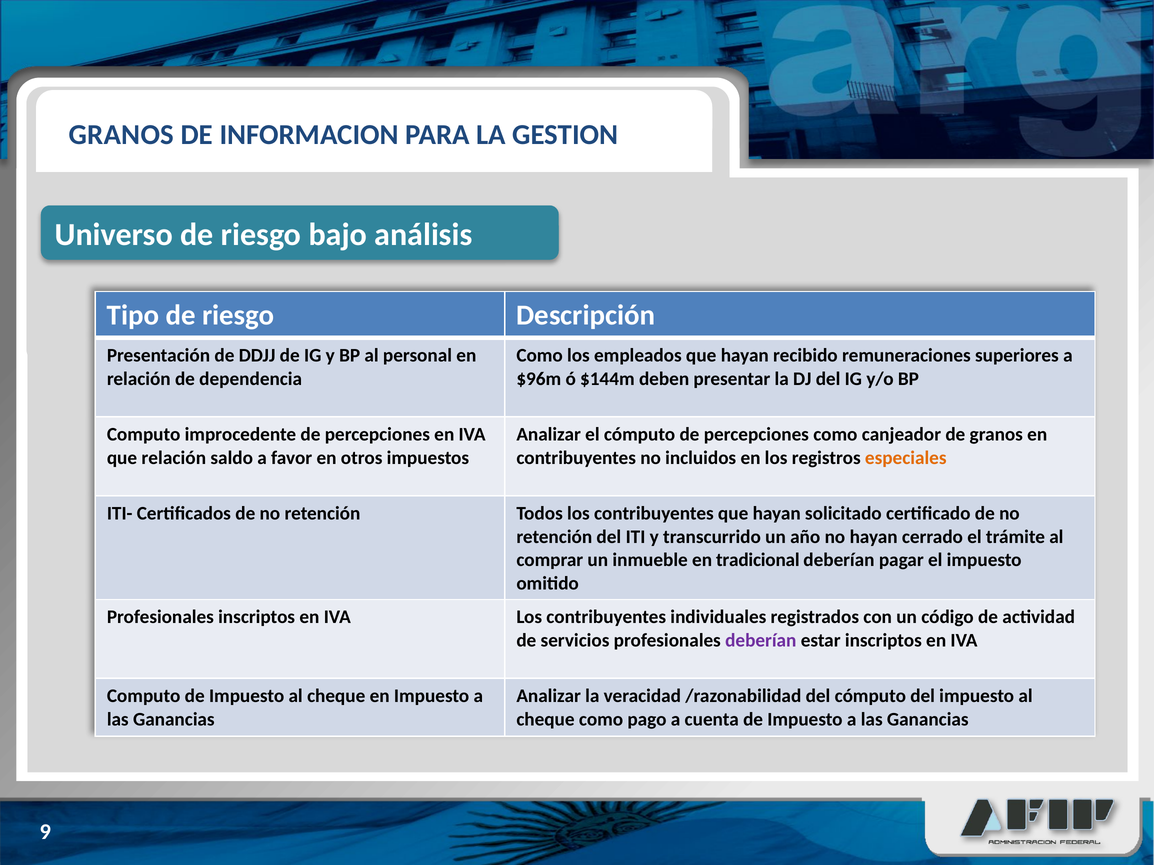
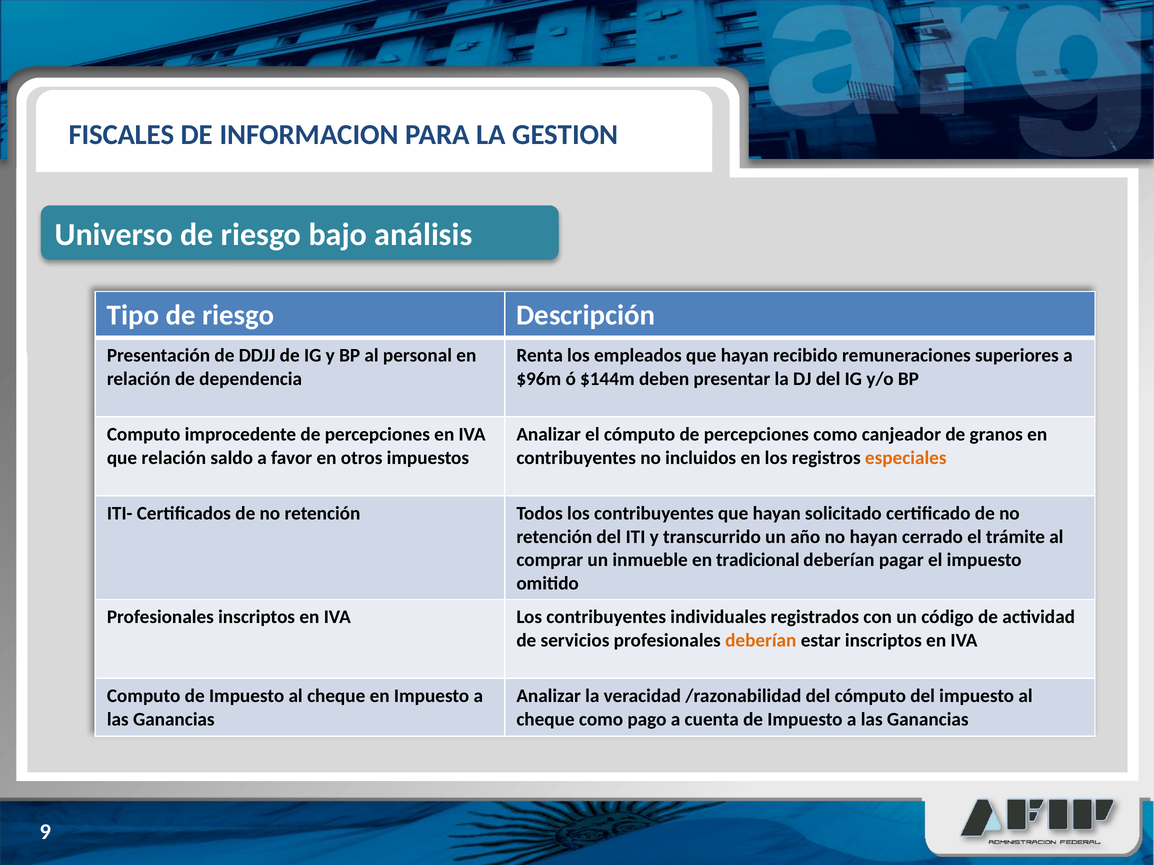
GRANOS: GRANOS -> FISCALES (122, 135)
Como: Como -> Renta (540, 356)
deberían colour: purple -> orange (761, 641)
